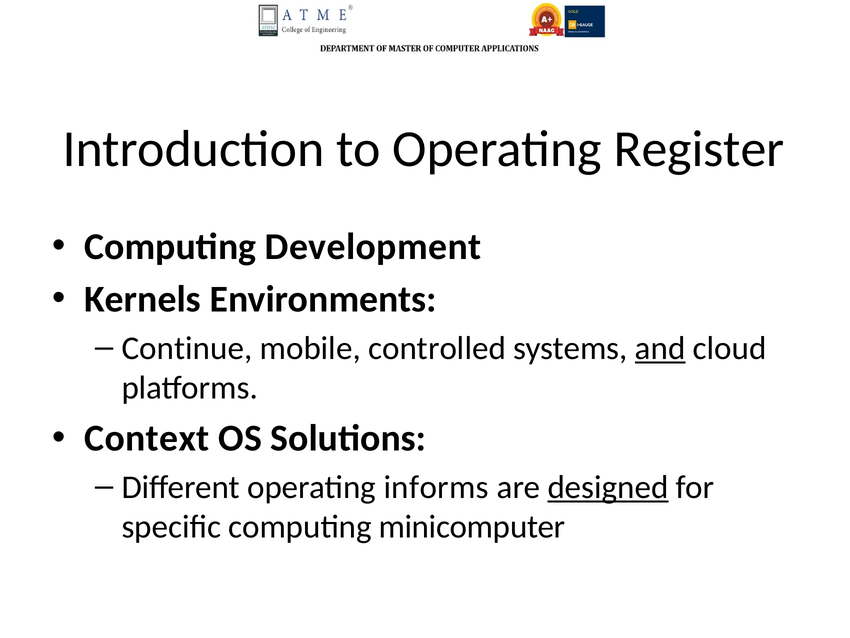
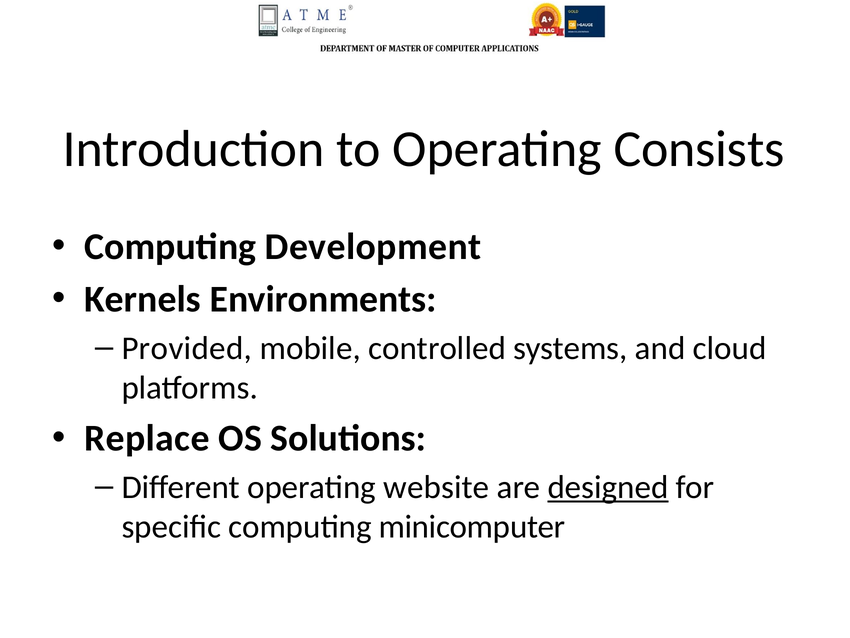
Register: Register -> Consists (699, 149)
Continue: Continue -> Provided (187, 348)
and underline: present -> none (660, 348)
Context: Context -> Replace (147, 438)
informs: informs -> website (436, 487)
